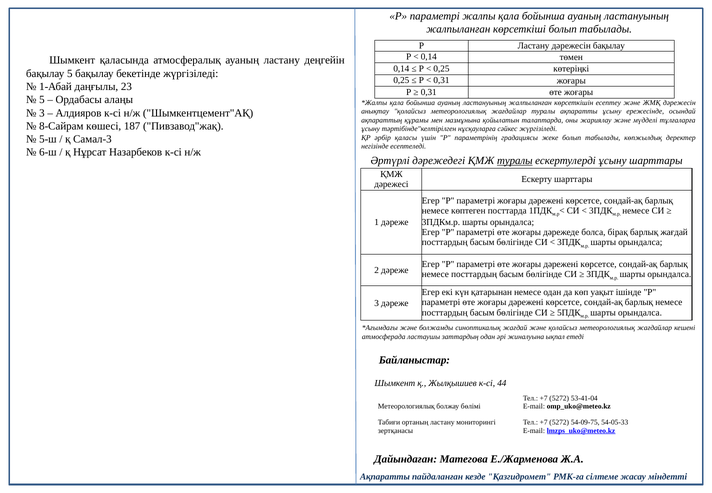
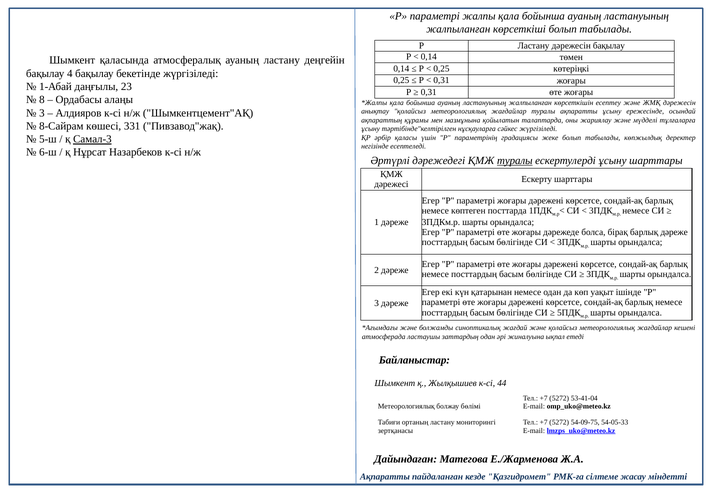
бақылау 5: 5 -> 4 (70, 73)
5: 5 -> 8 (42, 100)
187: 187 -> 331 (132, 126)
Самал-3 underline: none -> present (92, 139)
барлық жағдай: жағдай -> дәреже (674, 232)
